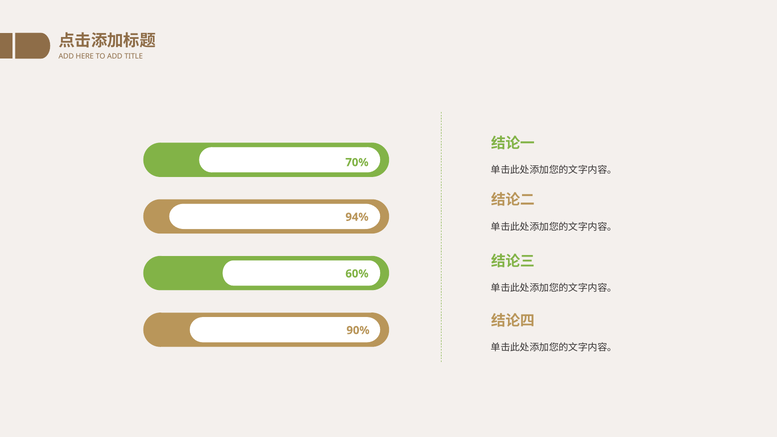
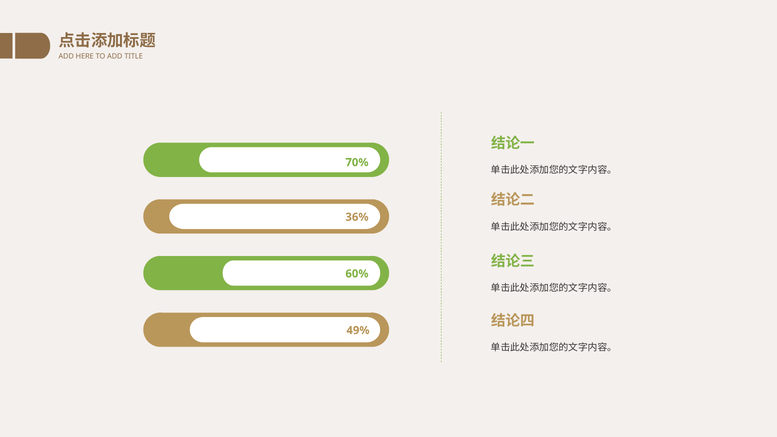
94%: 94% -> 36% (357, 217)
90%: 90% -> 49% (358, 330)
